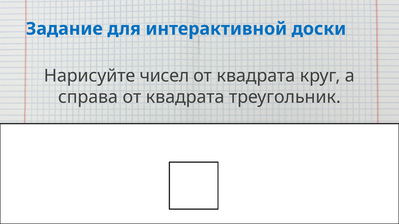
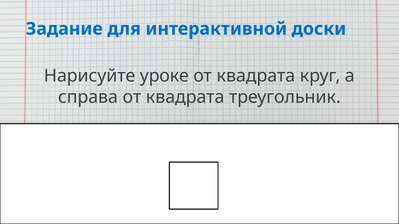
чисел: чисел -> уроке (164, 76)
